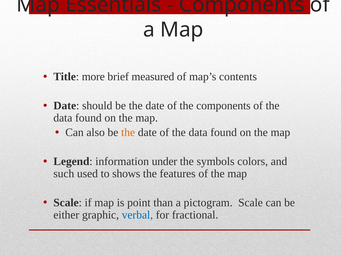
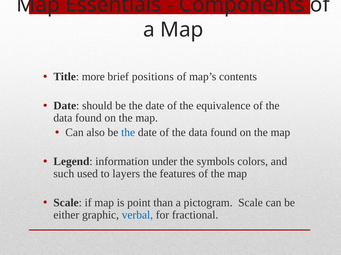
measured: measured -> positions (153, 77)
the components: components -> equivalence (223, 106)
the colour: orange -> blue (128, 133)
shows: shows -> layers (126, 174)
